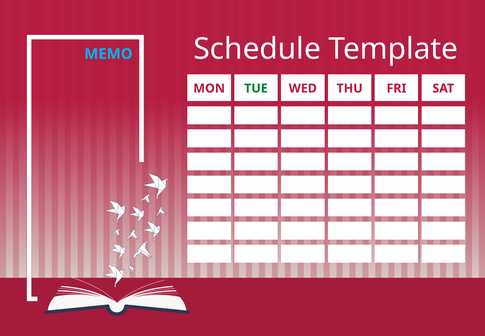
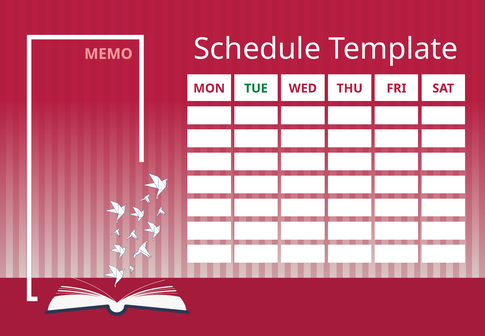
MEMO colour: light blue -> pink (108, 54)
